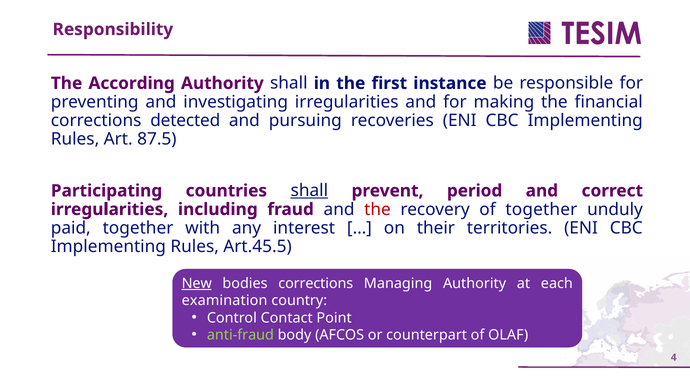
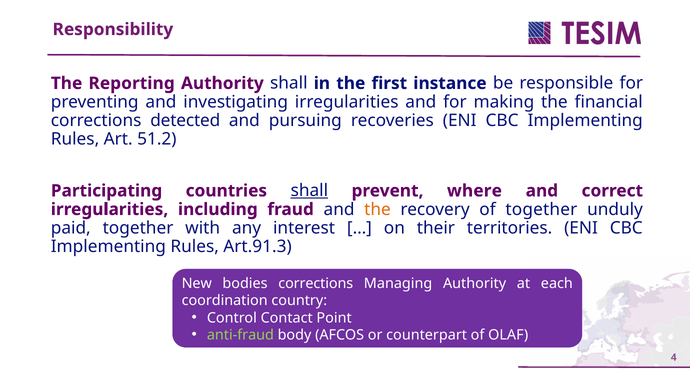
According: According -> Reporting (132, 83)
87.5: 87.5 -> 51.2 (157, 139)
period: period -> where (474, 191)
the colour: red -> orange (377, 209)
Art.45.5: Art.45.5 -> Art.91.3 (258, 247)
New underline: present -> none (197, 283)
examination: examination -> coordination (225, 301)
